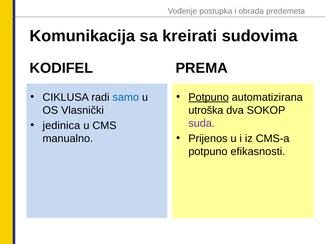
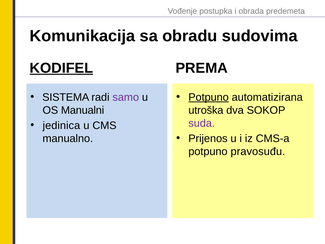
kreirati: kreirati -> obradu (190, 36)
KODIFEL underline: none -> present (61, 68)
CIKLUSA: CIKLUSA -> SISTEMA (66, 97)
samo colour: blue -> purple (126, 97)
Vlasnički: Vlasnički -> Manualni (83, 110)
efikasnosti: efikasnosti -> pravosuđu (258, 151)
